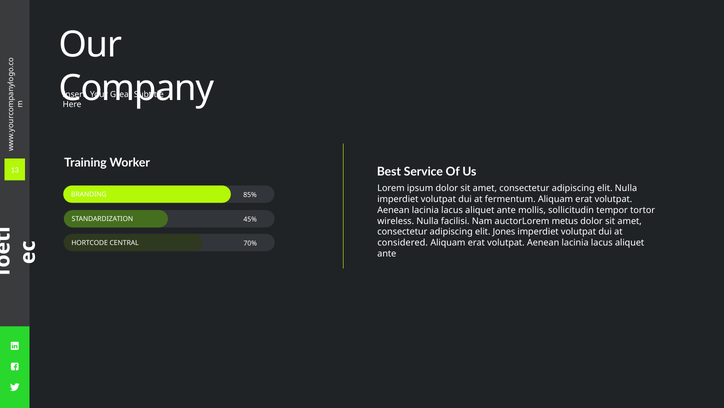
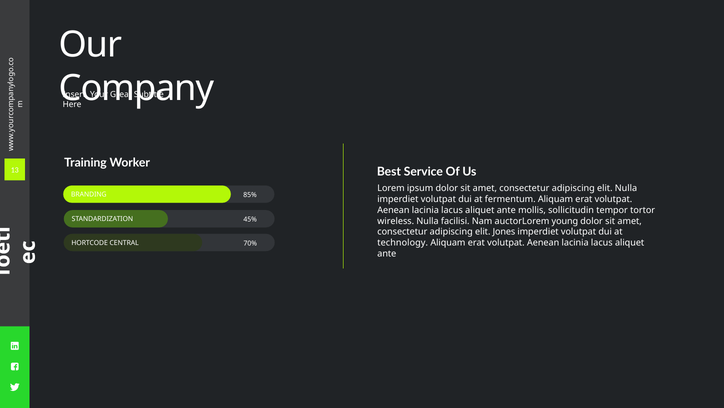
metus: metus -> young (565, 221)
considered: considered -> technology (403, 242)
